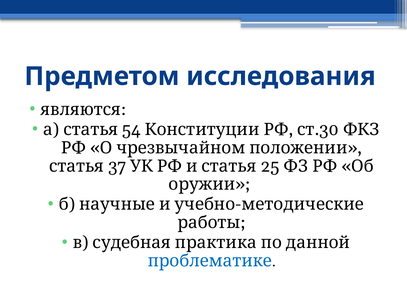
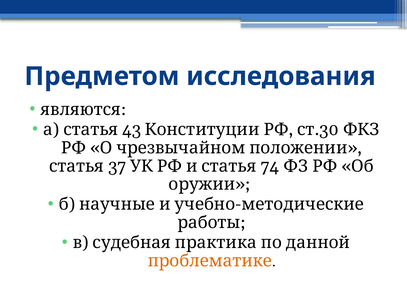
54: 54 -> 43 (132, 130)
25: 25 -> 74 (270, 166)
проблематике colour: blue -> orange (210, 261)
